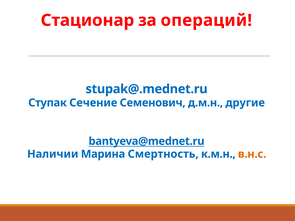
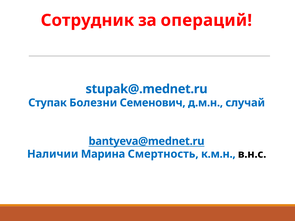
Стационар: Стационар -> Сотрудник (87, 20)
Сечение: Сечение -> Болезни (93, 103)
другие: другие -> случай (245, 103)
в.н.с colour: orange -> black (252, 154)
